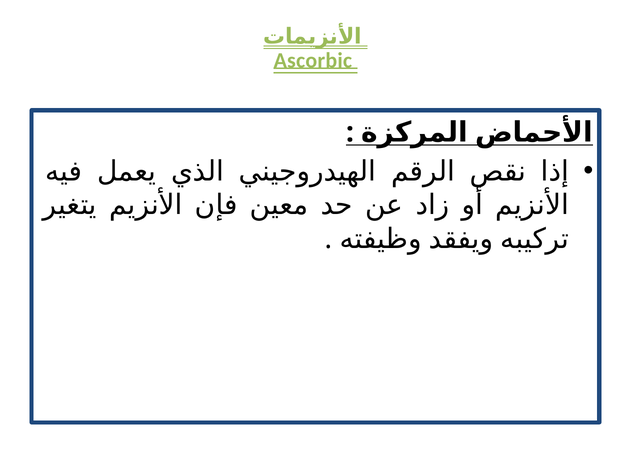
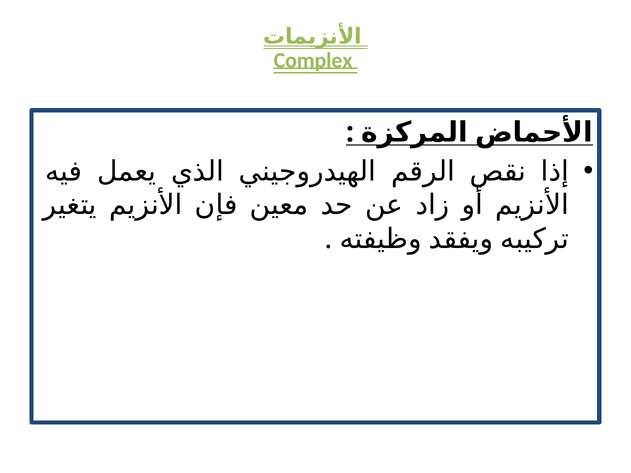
Ascorbic: Ascorbic -> Complex (313, 60)
